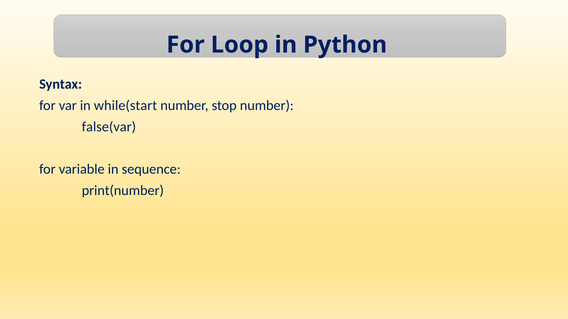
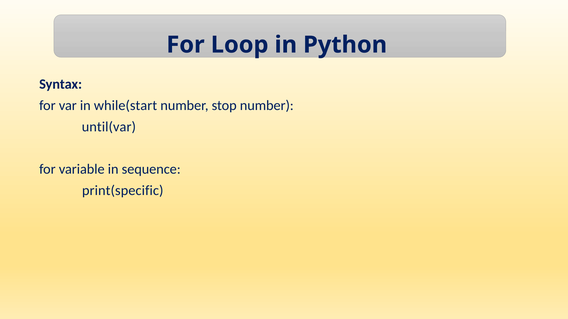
false(var: false(var -> until(var (109, 127)
print(number: print(number -> print(specific (123, 191)
